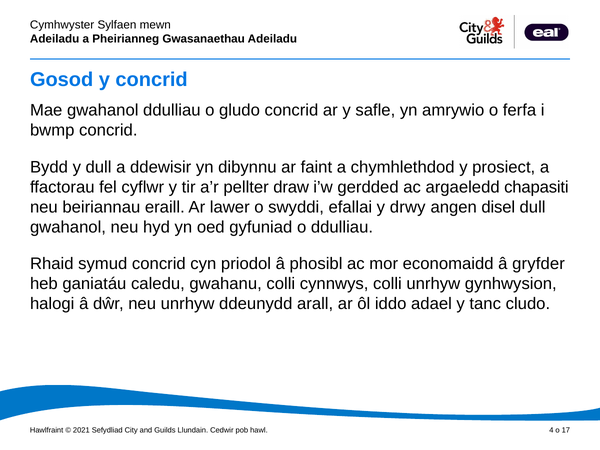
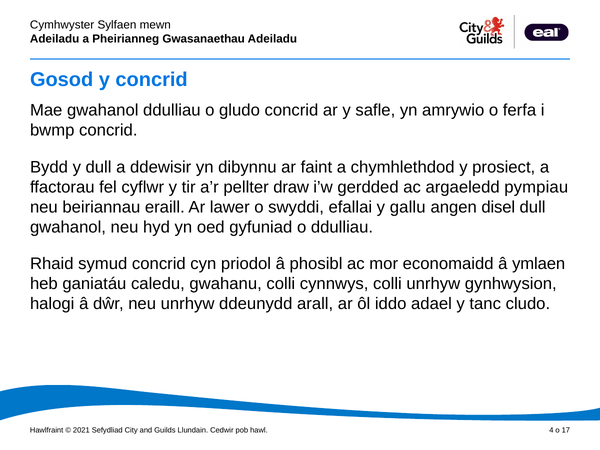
chapasiti: chapasiti -> pympiau (536, 187)
drwy: drwy -> gallu (408, 207)
gryfder: gryfder -> ymlaen (539, 264)
